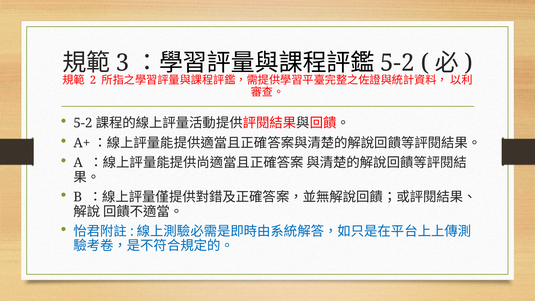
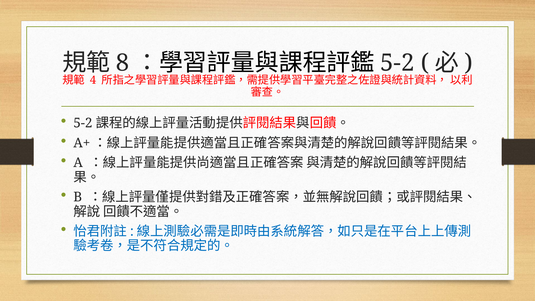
3: 3 -> 8 (123, 63)
2: 2 -> 4 (93, 80)
